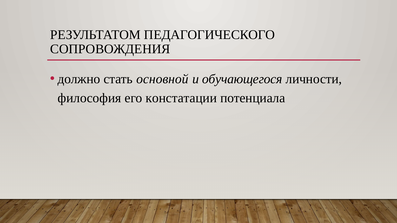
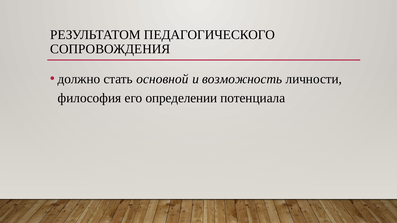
обучающегося: обучающегося -> возможность (242, 79)
констатации: констатации -> определении (181, 98)
